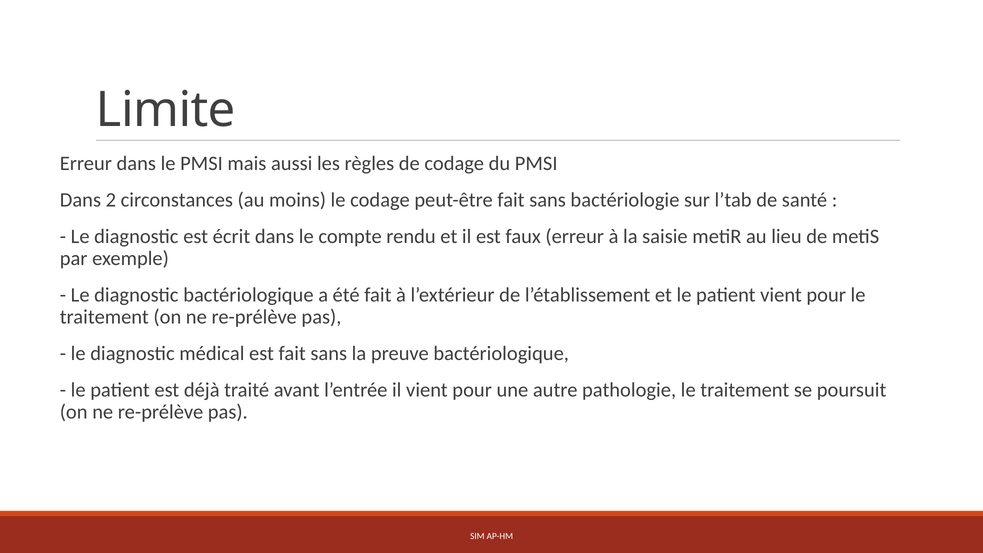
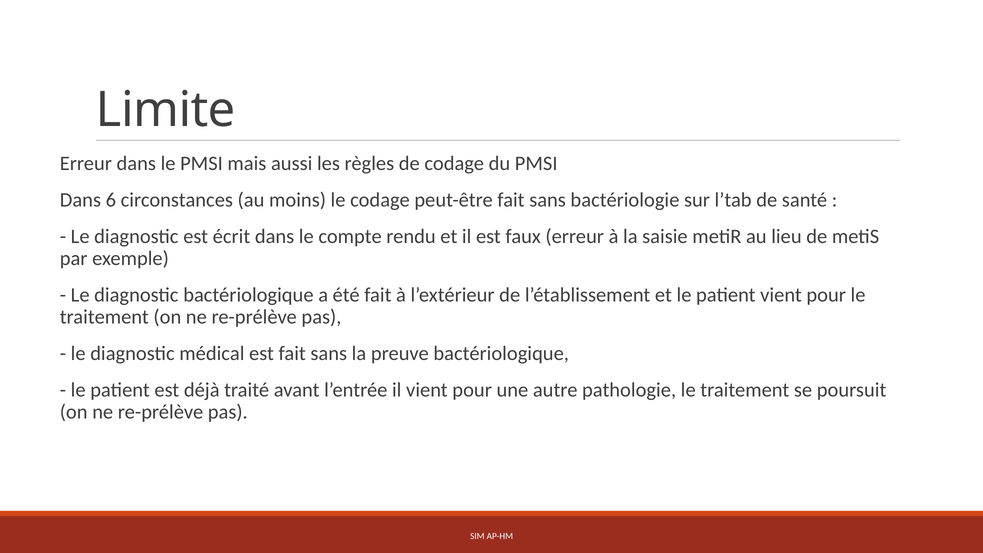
2: 2 -> 6 (111, 200)
